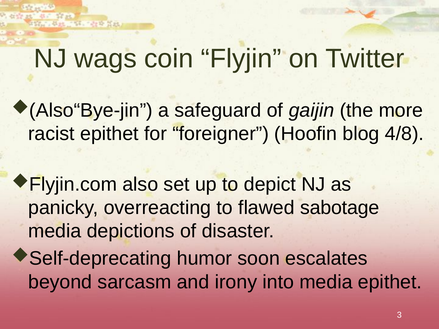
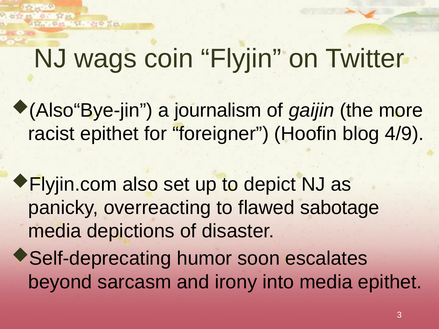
safeguard: safeguard -> journalism (218, 110)
4/8: 4/8 -> 4/9 (404, 134)
